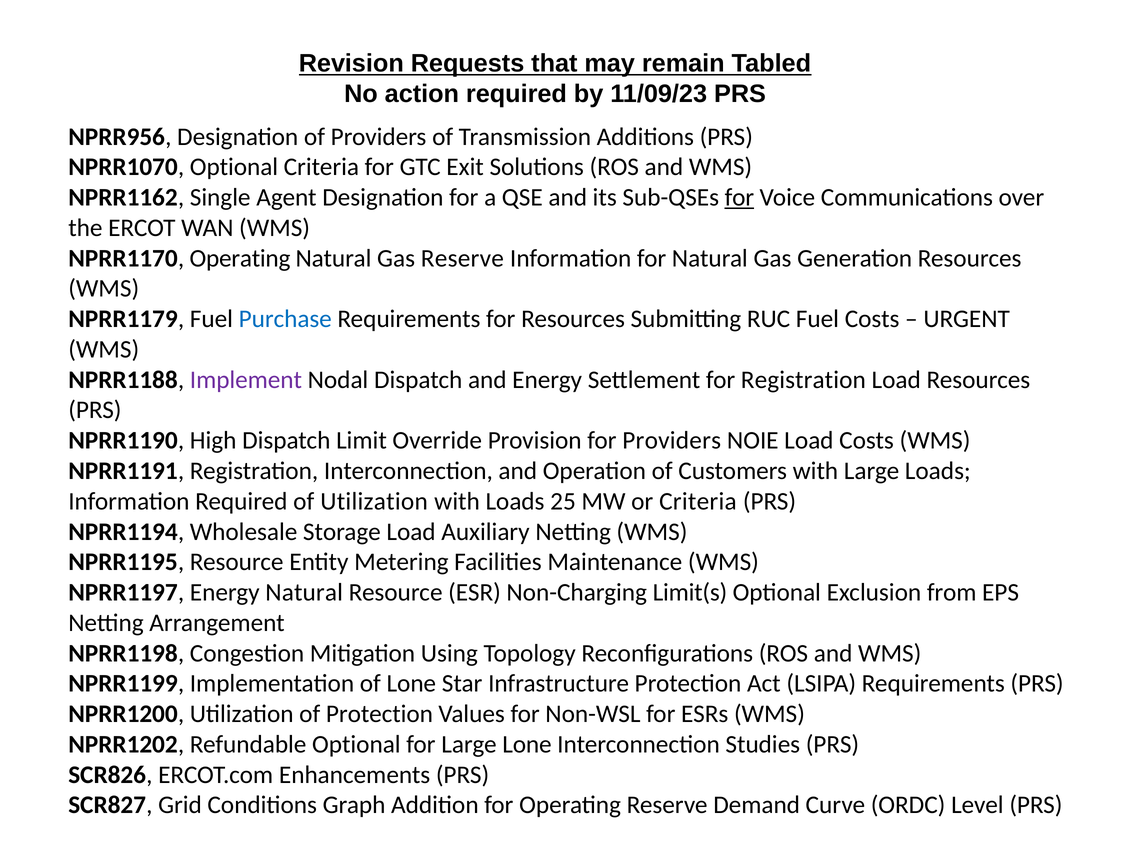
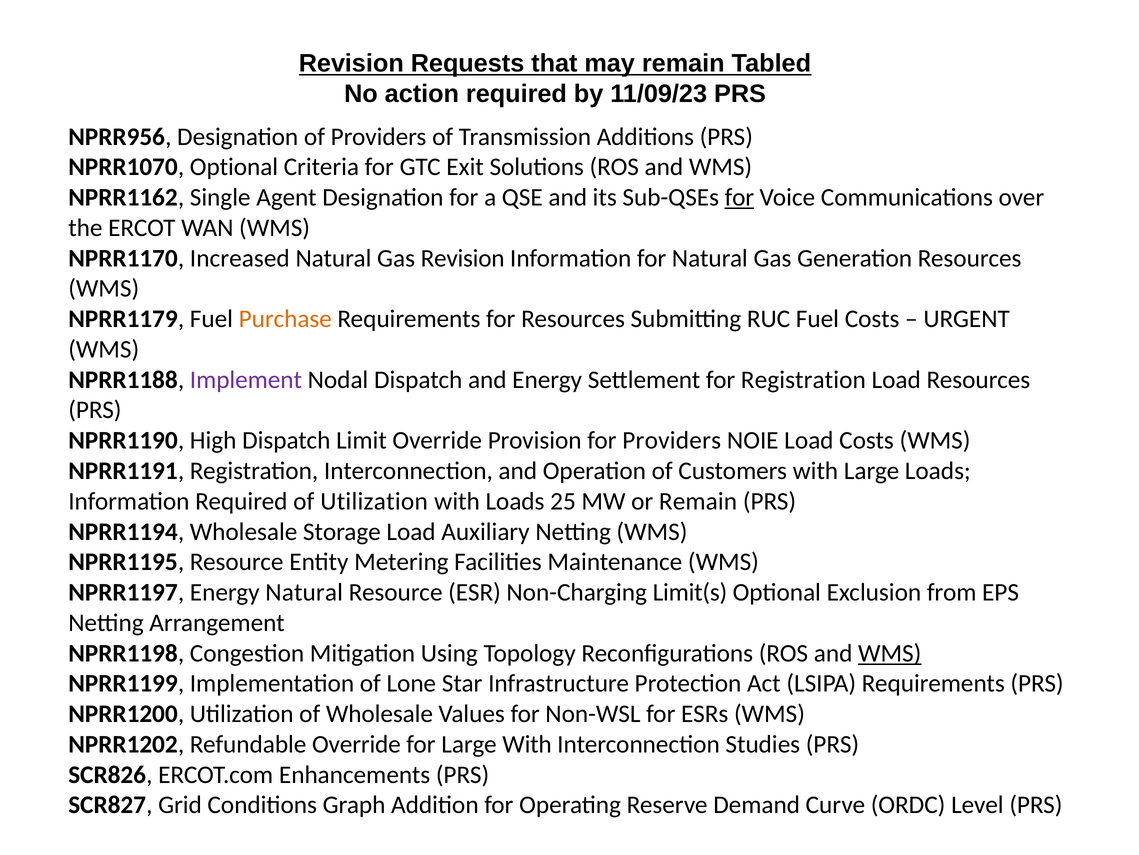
NPRR1170 Operating: Operating -> Increased (240, 258)
Gas Reserve: Reserve -> Revision (463, 258)
Purchase colour: blue -> orange (285, 319)
or Criteria: Criteria -> Remain (698, 501)
WMS underline: none -> present (890, 653)
of Protection: Protection -> Wholesale (379, 713)
Refundable Optional: Optional -> Override (356, 744)
Large Lone: Lone -> With (527, 744)
